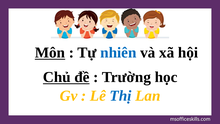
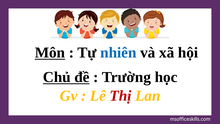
Thị colour: blue -> red (121, 96)
